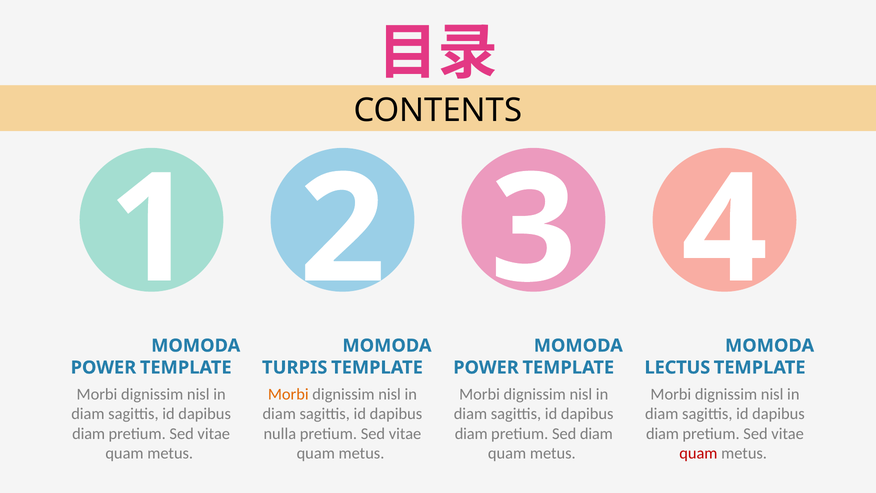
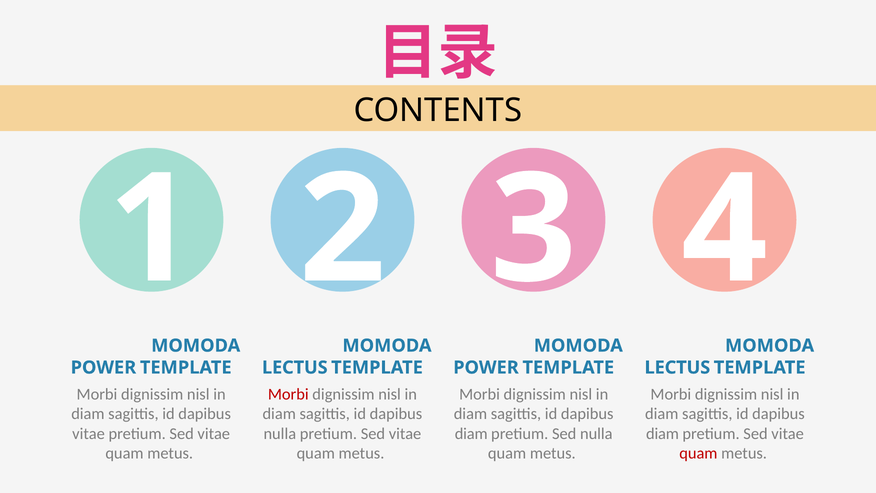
TURPIS: TURPIS -> LECTUS (295, 367)
Morbi colour: orange -> red (288, 394)
diam: diam -> vitae (89, 433)
Sed diam: diam -> nulla (596, 433)
